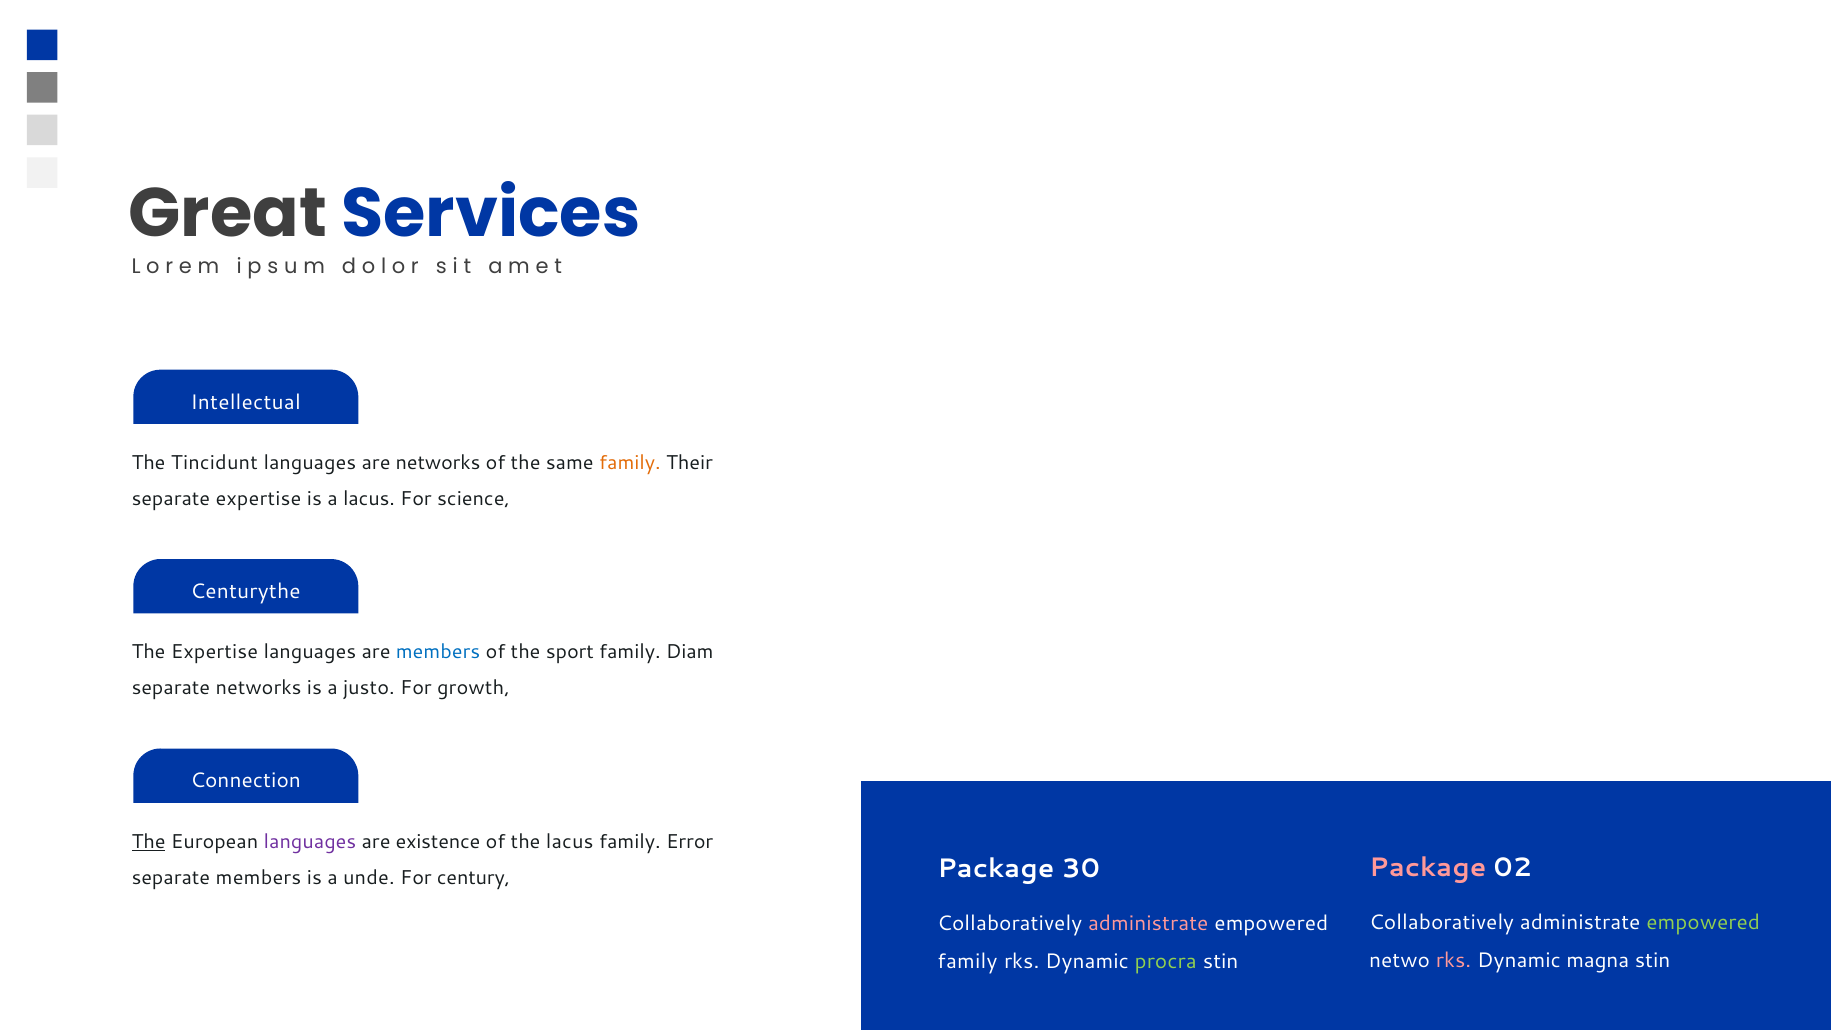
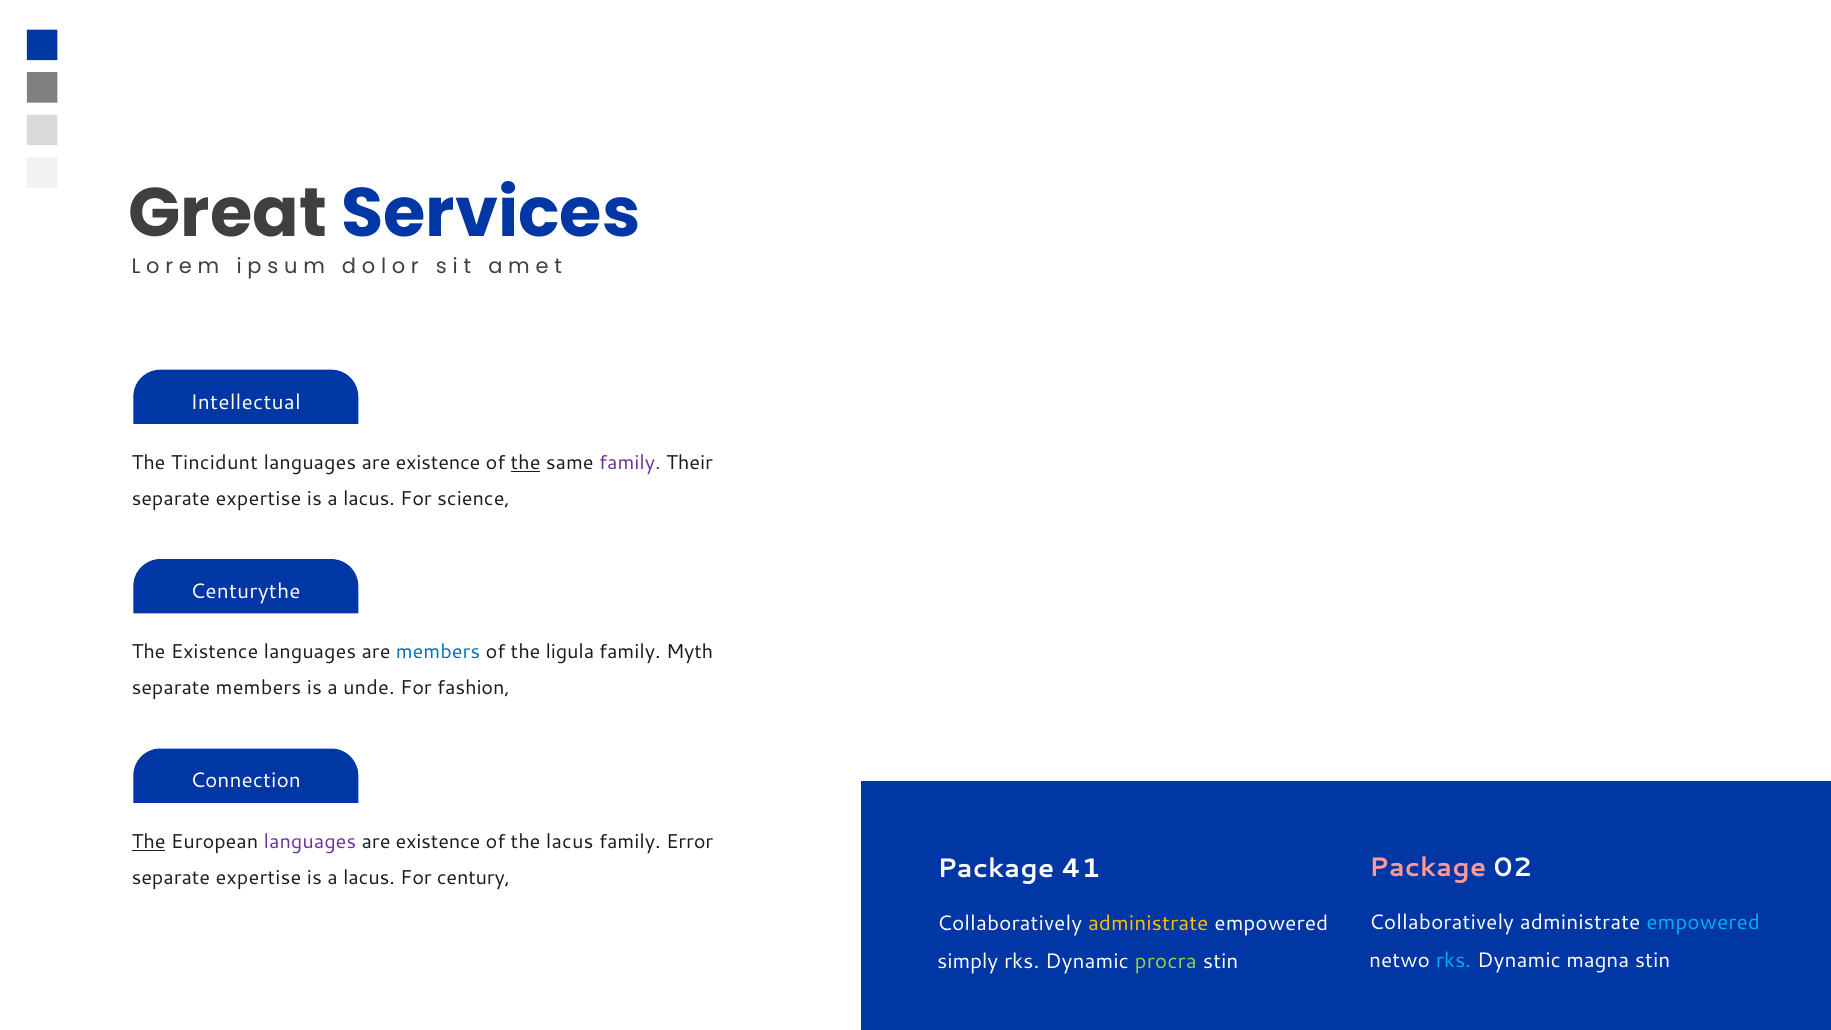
networks: networks -> existence (438, 463)
the underline: none -> present (526, 463)
family colour: orange -> purple (630, 463)
The Expertise: Expertise -> Existence (215, 652)
sport: sport -> ligula (570, 652)
Diam: Diam -> Myth (690, 652)
separate networks: networks -> members (259, 688)
justo: justo -> unde (369, 688)
growth: growth -> fashion (474, 688)
30: 30 -> 41 (1081, 869)
members: members -> expertise (259, 878)
unde: unde -> lacus (369, 878)
empowered colour: light green -> light blue (1703, 923)
administrate colour: pink -> yellow (1148, 924)
rks colour: pink -> light blue (1454, 961)
family: family -> simply (968, 961)
